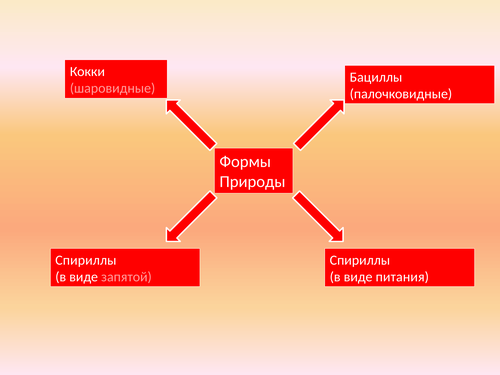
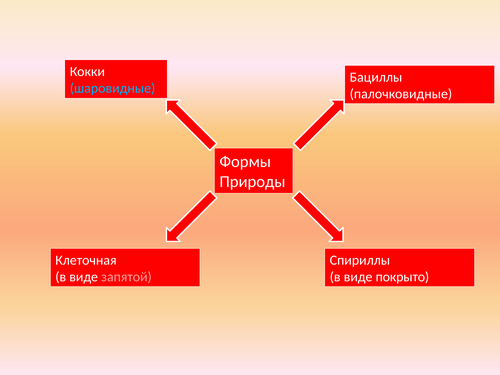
шаровидные colour: pink -> light blue (113, 88)
Спириллы: Спириллы -> Клеточная (86, 260)
питания: питания -> покрыто (402, 277)
